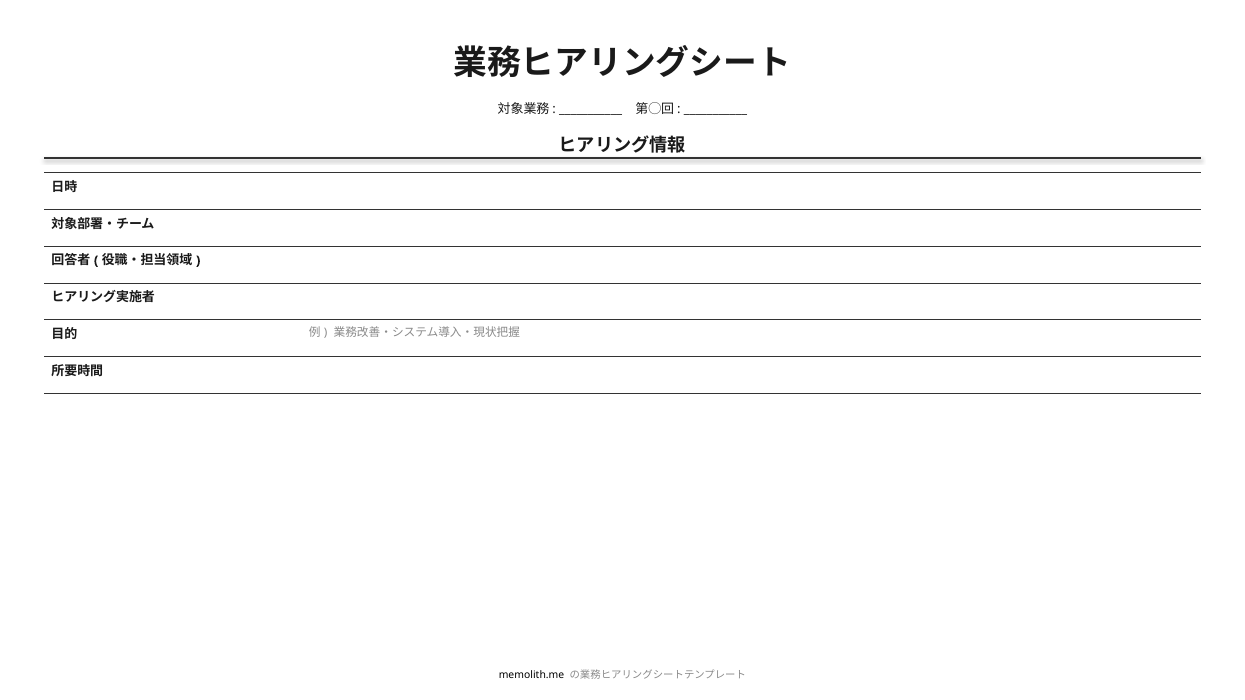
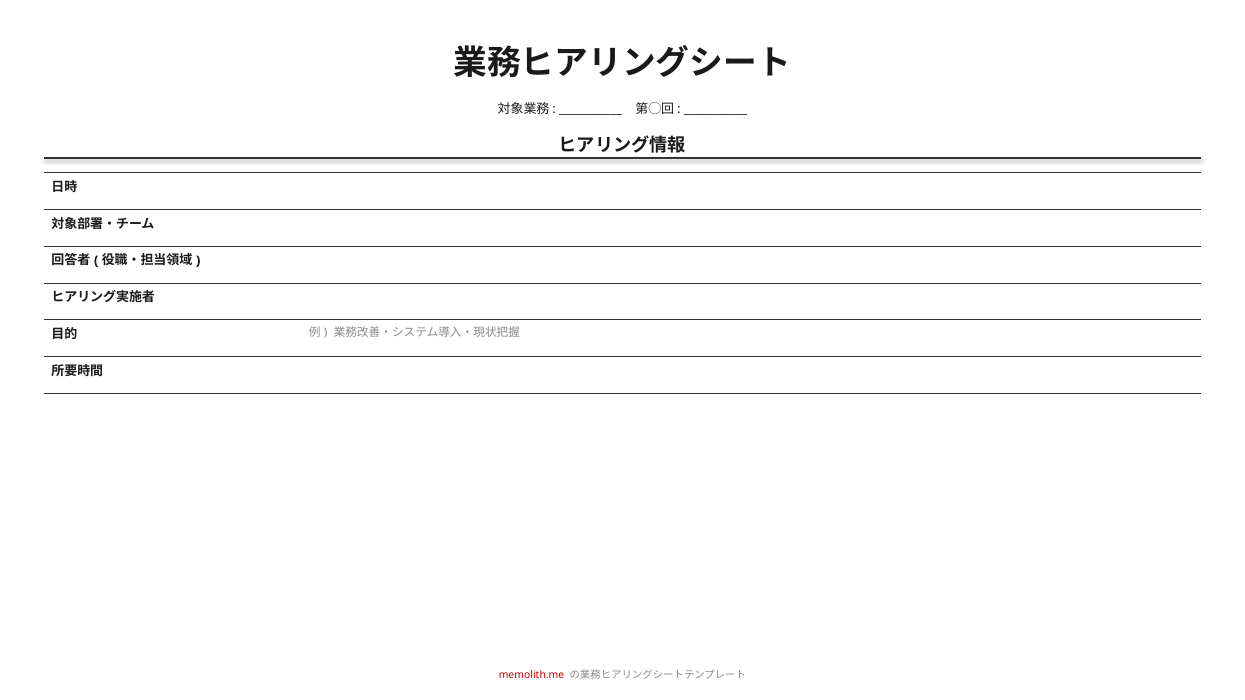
memolith.me colour: black -> red (532, 675)
